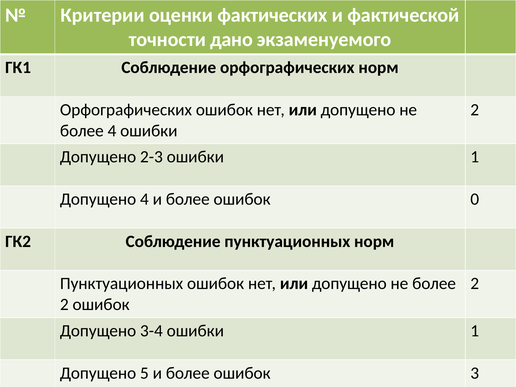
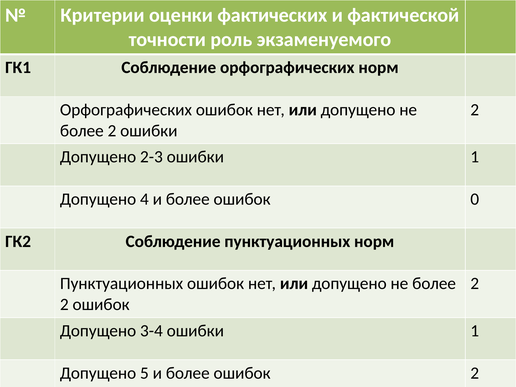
дано: дано -> роль (231, 40)
4: 4 -> 2 (112, 131)
более ошибок 3: 3 -> 2 (475, 373)
